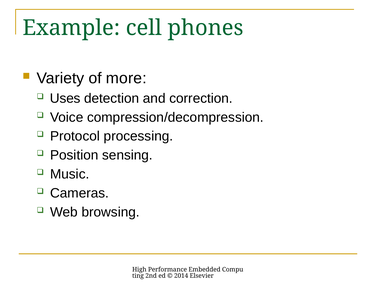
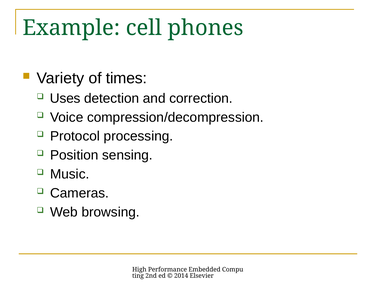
more: more -> times (126, 78)
